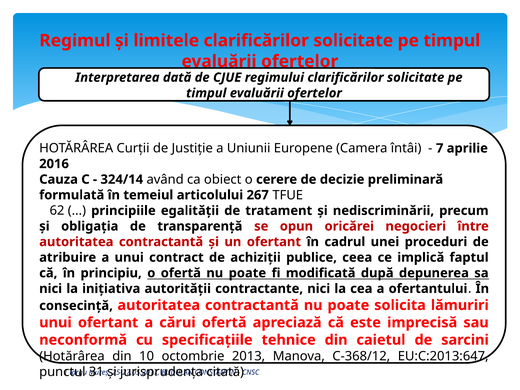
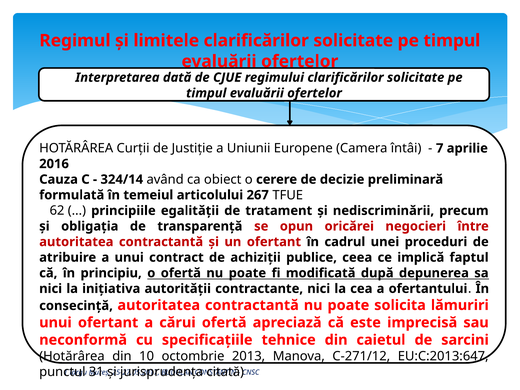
C‑368/12: C‑368/12 -> C‑271/12 (361, 356)
